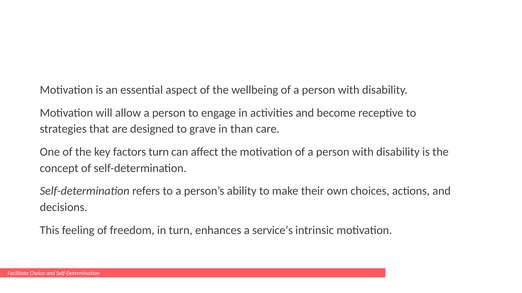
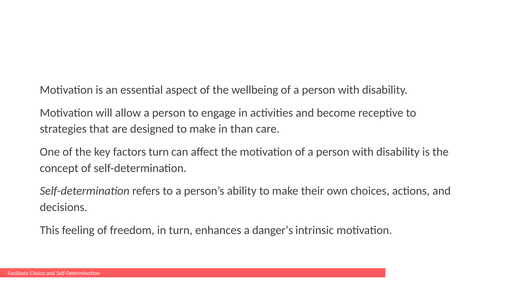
designed to grave: grave -> make (203, 129)
service’s: service’s -> danger’s (273, 231)
